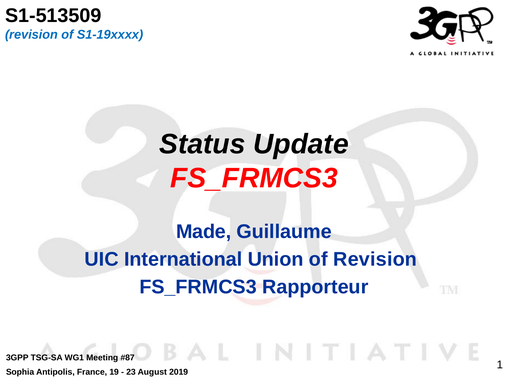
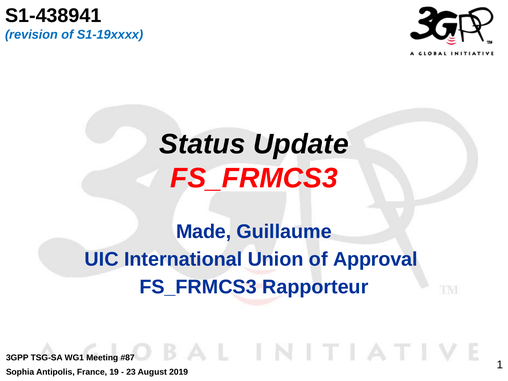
S1-513509: S1-513509 -> S1-438941 (53, 16)
of Revision: Revision -> Approval (375, 259)
